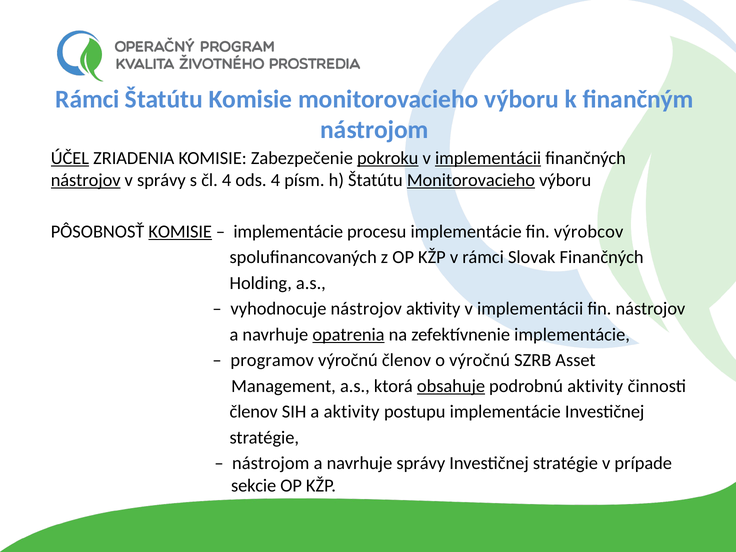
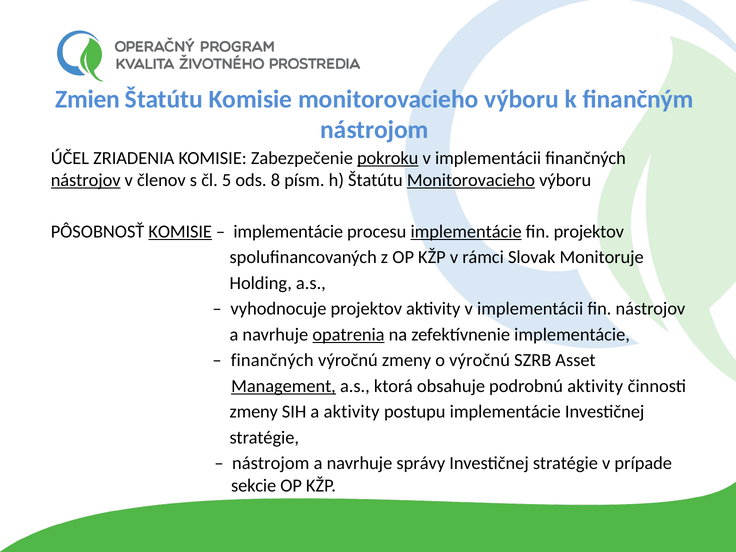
Rámci: Rámci -> Zmien (87, 99)
ÚČEL underline: present -> none (70, 158)
implementácii underline: present -> none (488, 158)
v správy: správy -> členov (161, 180)
čl 4: 4 -> 5 (227, 180)
ods 4: 4 -> 8 (275, 180)
implementácie underline: none -> present (466, 232)
fin výrobcov: výrobcov -> projektov (589, 232)
Slovak Finančných: Finančných -> Monitoruje (602, 257)
vyhodnocuje nástrojov: nástrojov -> projektov (366, 309)
programov: programov -> finančných (272, 360)
výročnú členov: členov -> zmeny (407, 360)
Management underline: none -> present (284, 386)
obsahuje underline: present -> none (451, 386)
členov: členov -> zmeny (254, 412)
